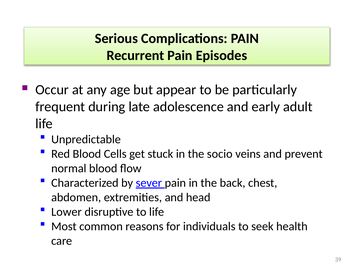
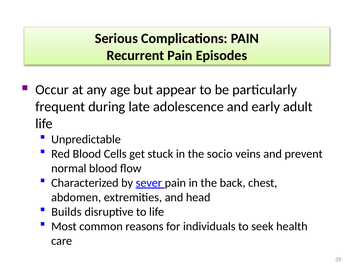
Lower: Lower -> Builds (66, 212)
